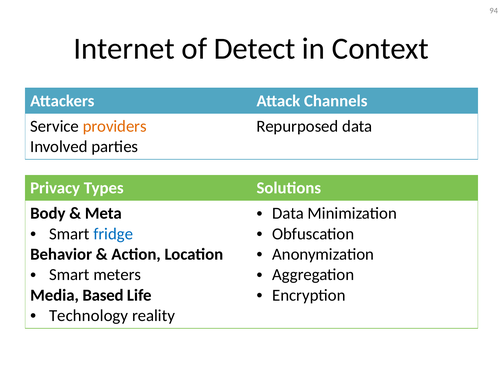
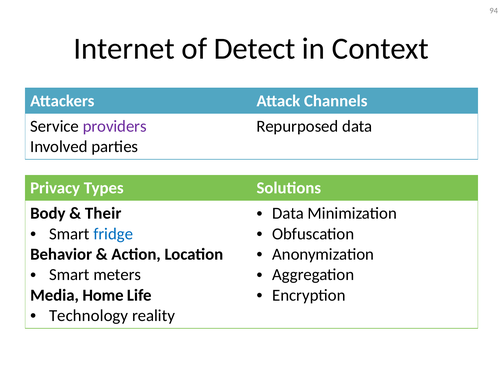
providers colour: orange -> purple (115, 126)
Meta: Meta -> Their (103, 214)
Based: Based -> Home (103, 295)
